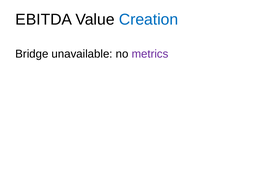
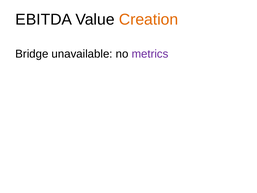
Creation colour: blue -> orange (149, 20)
